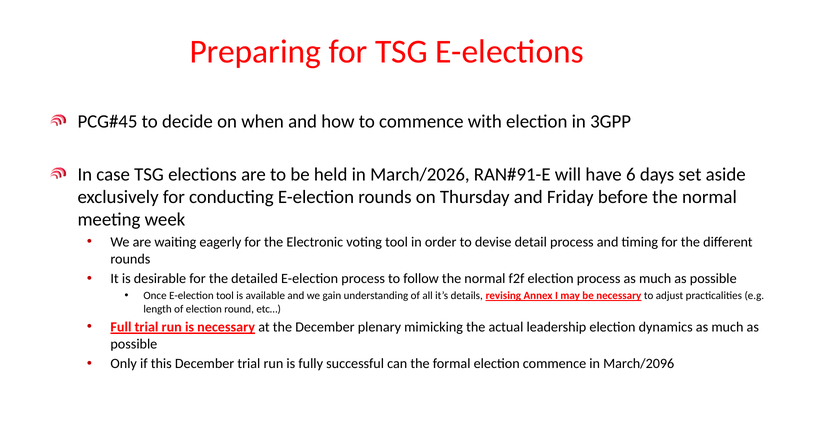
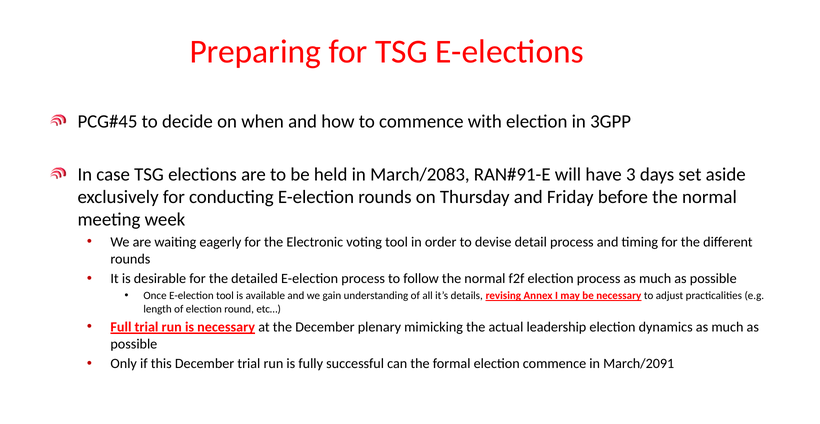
March/2026: March/2026 -> March/2083 (420, 174)
6: 6 -> 3 (631, 174)
March/2096: March/2096 -> March/2091 (639, 364)
